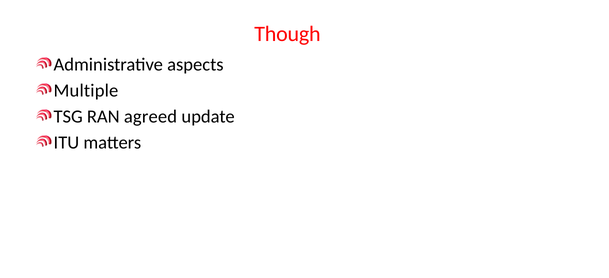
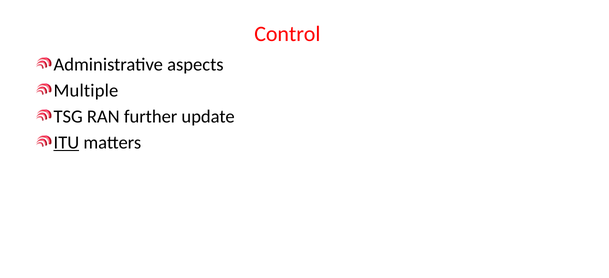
Though: Though -> Control (287, 34)
agreed: agreed -> further (151, 117)
ITU underline: none -> present (66, 143)
